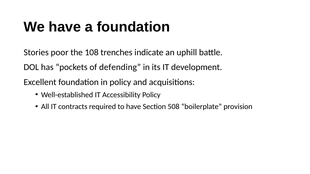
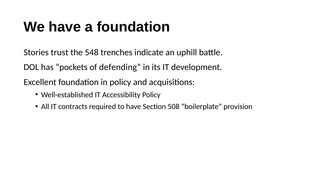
poor: poor -> trust (60, 52)
108: 108 -> 548 (92, 52)
